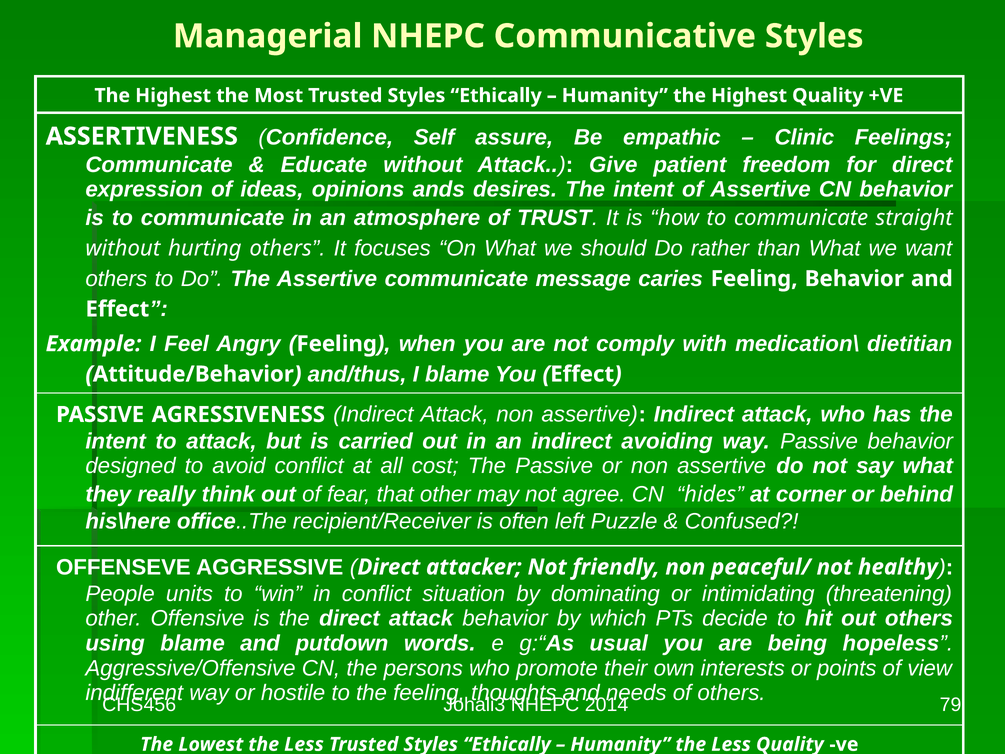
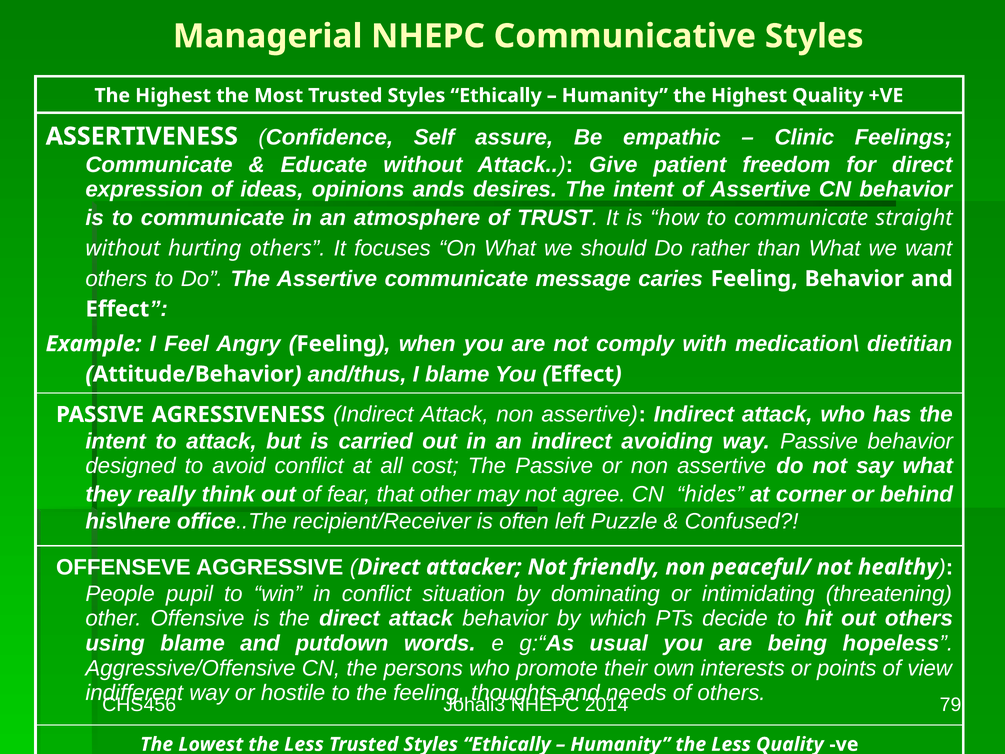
units: units -> pupil (189, 594)
